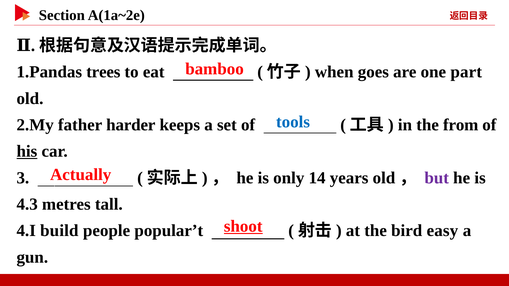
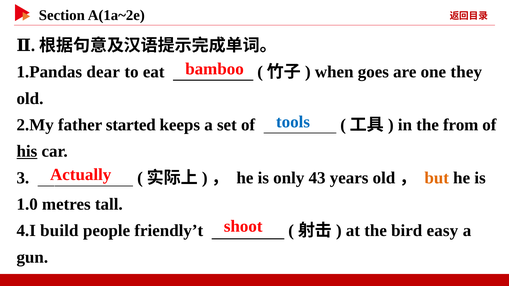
trees: trees -> dear (103, 72)
part: part -> they (466, 72)
harder: harder -> started (131, 125)
14: 14 -> 43 (317, 178)
but colour: purple -> orange (437, 178)
4.3: 4.3 -> 1.0 (27, 204)
shoot underline: present -> none (243, 227)
popular’t: popular’t -> friendly’t (169, 231)
